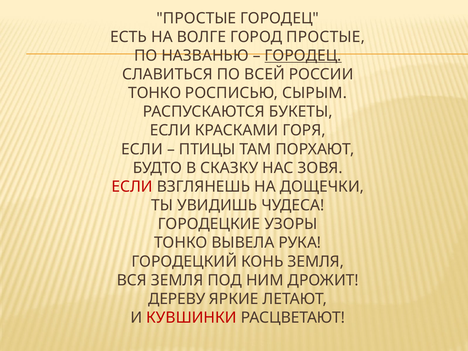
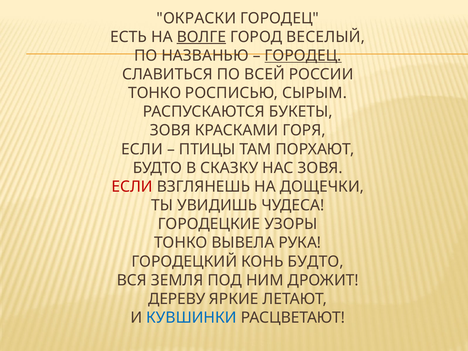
ПРОСТЫЕ: ПРОСТЫЕ -> ОКРАСКИ (196, 18)
ВОЛГЕ underline: none -> present (201, 37)
ГОРОД ПРОСТЫЕ: ПРОСТЫЕ -> ВЕСЕЛЫЙ (326, 37)
ЕСЛИ: ЕСЛИ -> ЗОВЯ (170, 131)
КОНЬ ЗЕМЛЯ: ЗЕМЛЯ -> БУДТО (316, 262)
КУВШИНКИ colour: red -> blue (192, 318)
